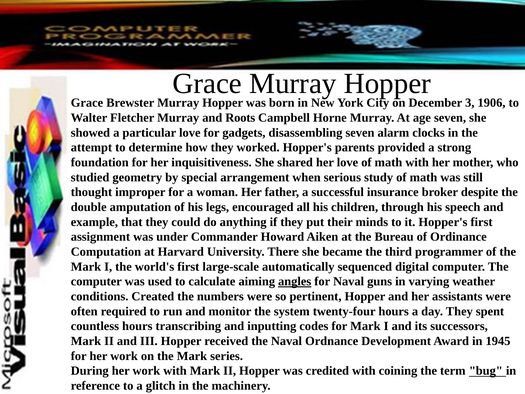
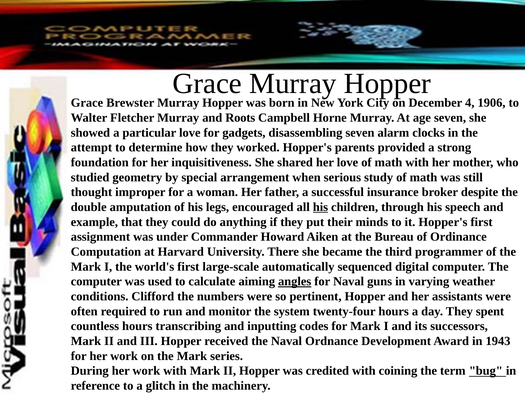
3: 3 -> 4 (470, 103)
his underline: none -> present (320, 207)
Created: Created -> Clifford (153, 296)
1945: 1945 -> 1943 (498, 341)
